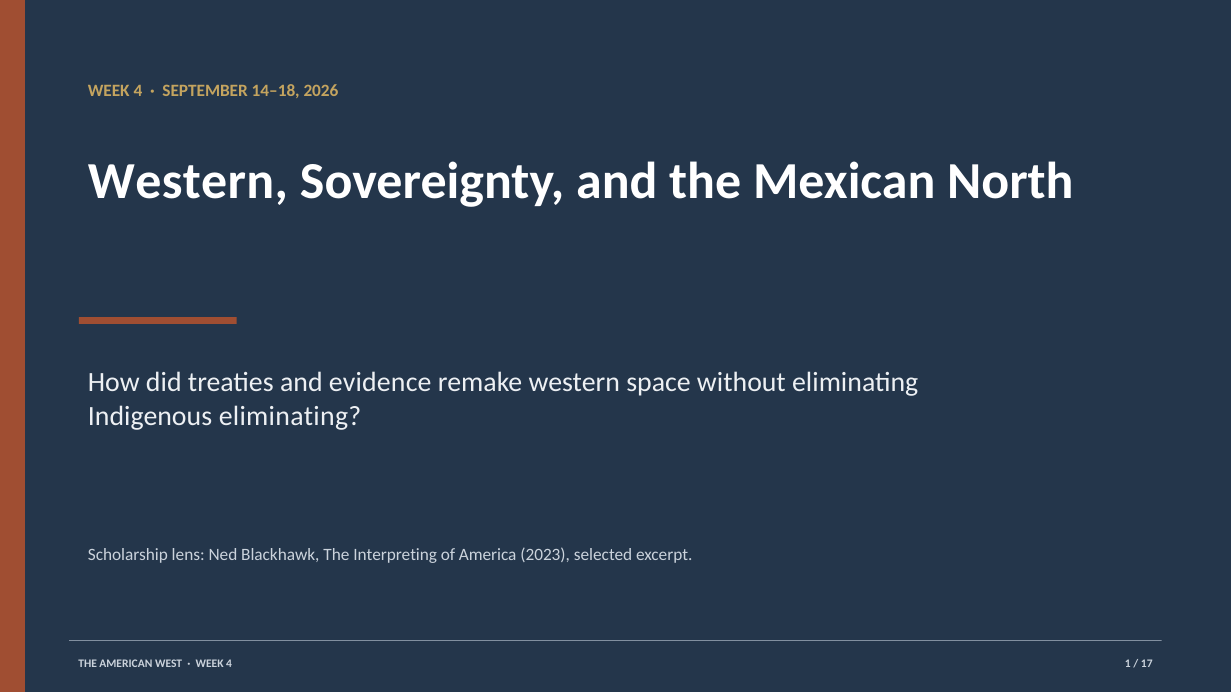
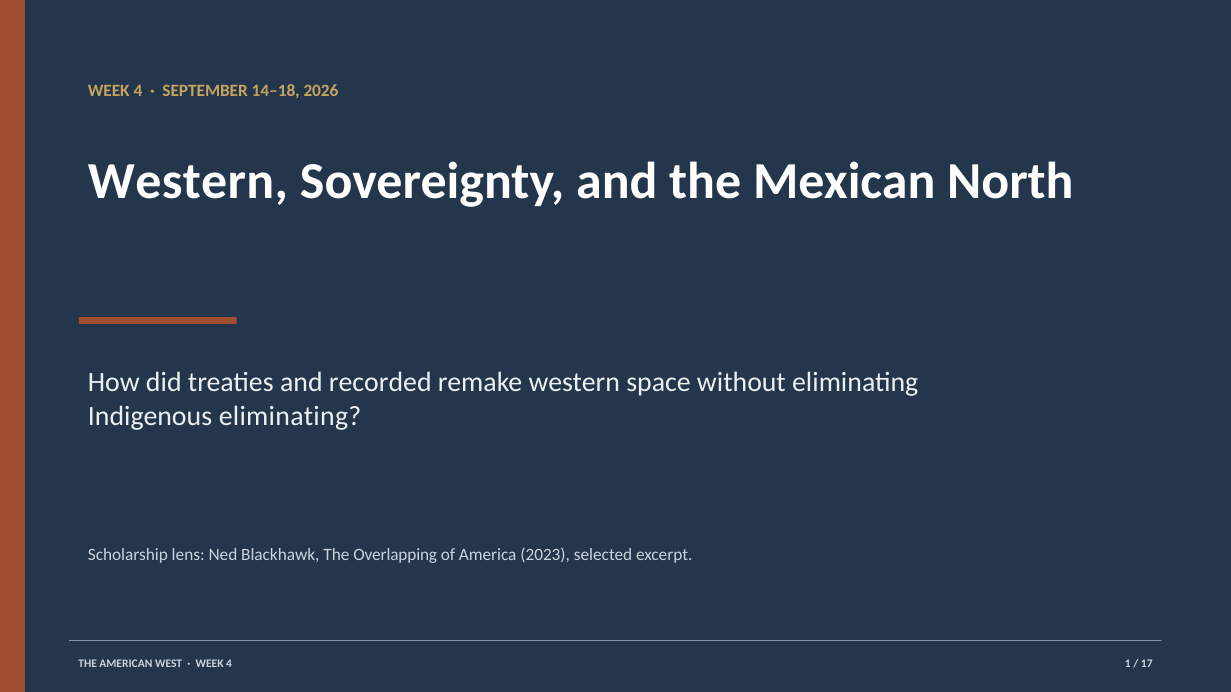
evidence: evidence -> recorded (380, 383)
Interpreting: Interpreting -> Overlapping (395, 555)
